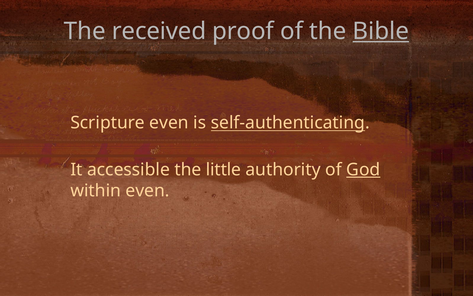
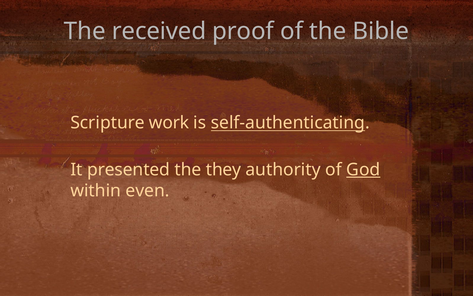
Bible underline: present -> none (381, 31)
Scripture even: even -> work (169, 122)
accessible: accessible -> presented (129, 170)
little: little -> they (224, 170)
